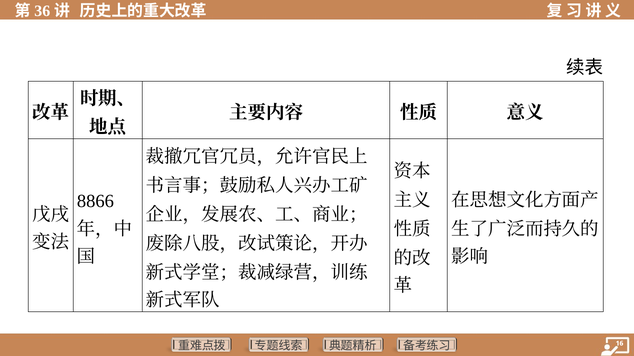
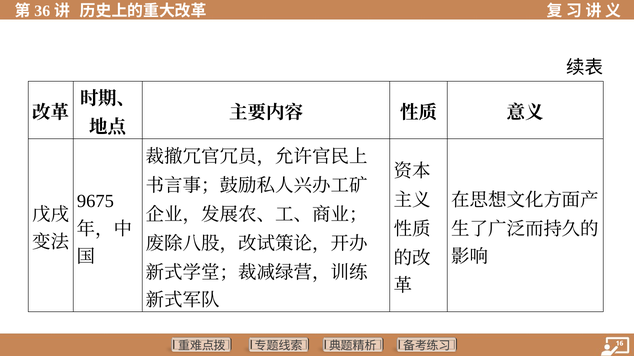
8866: 8866 -> 9675 (95, 202)
